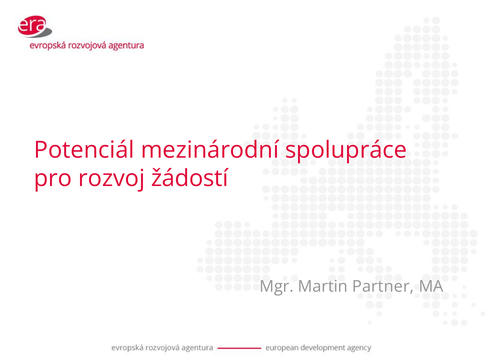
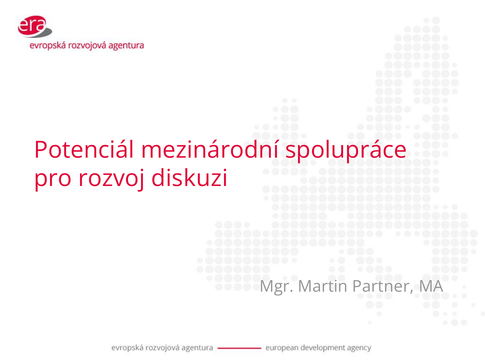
žádostí: žádostí -> diskuzi (190, 179)
